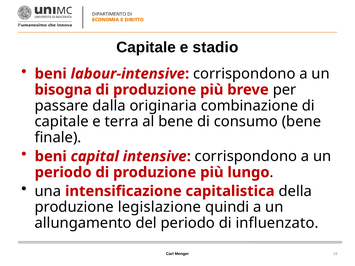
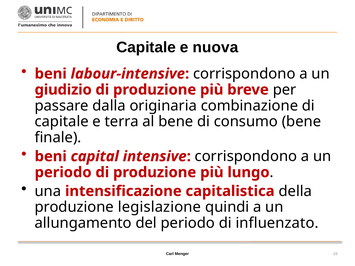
stadio: stadio -> nuova (216, 47)
bisogna: bisogna -> giudizio (63, 90)
